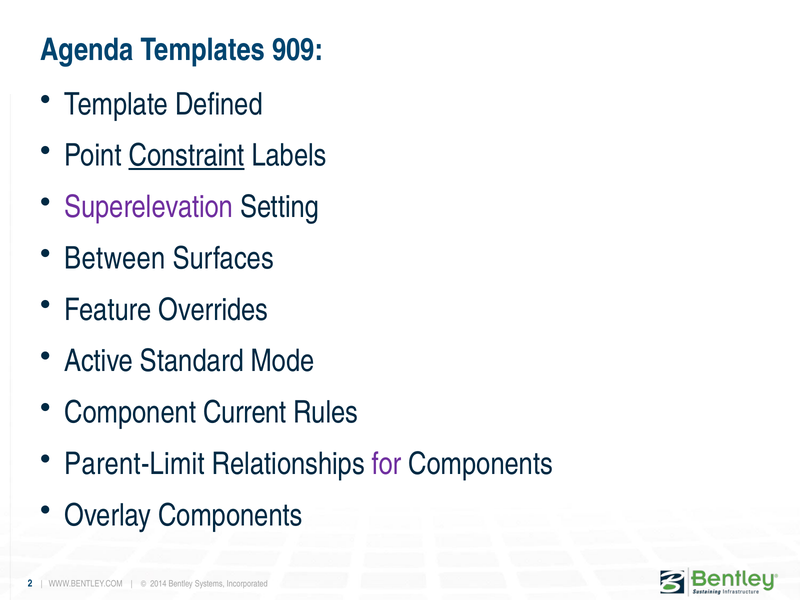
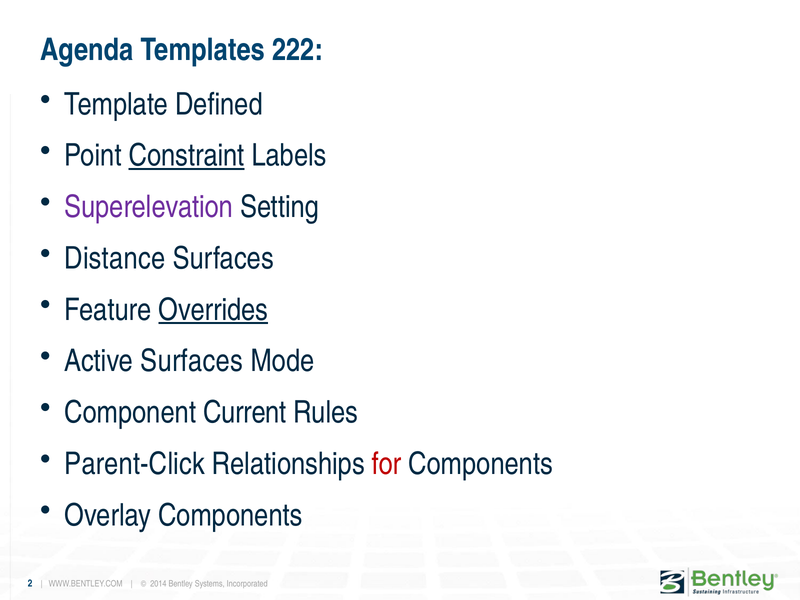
909: 909 -> 222 (298, 50)
Between: Between -> Distance (115, 258)
Overrides underline: none -> present (213, 310)
Active Standard: Standard -> Surfaces (192, 361)
Parent-Limit: Parent-Limit -> Parent-Click (135, 464)
for colour: purple -> red (387, 464)
